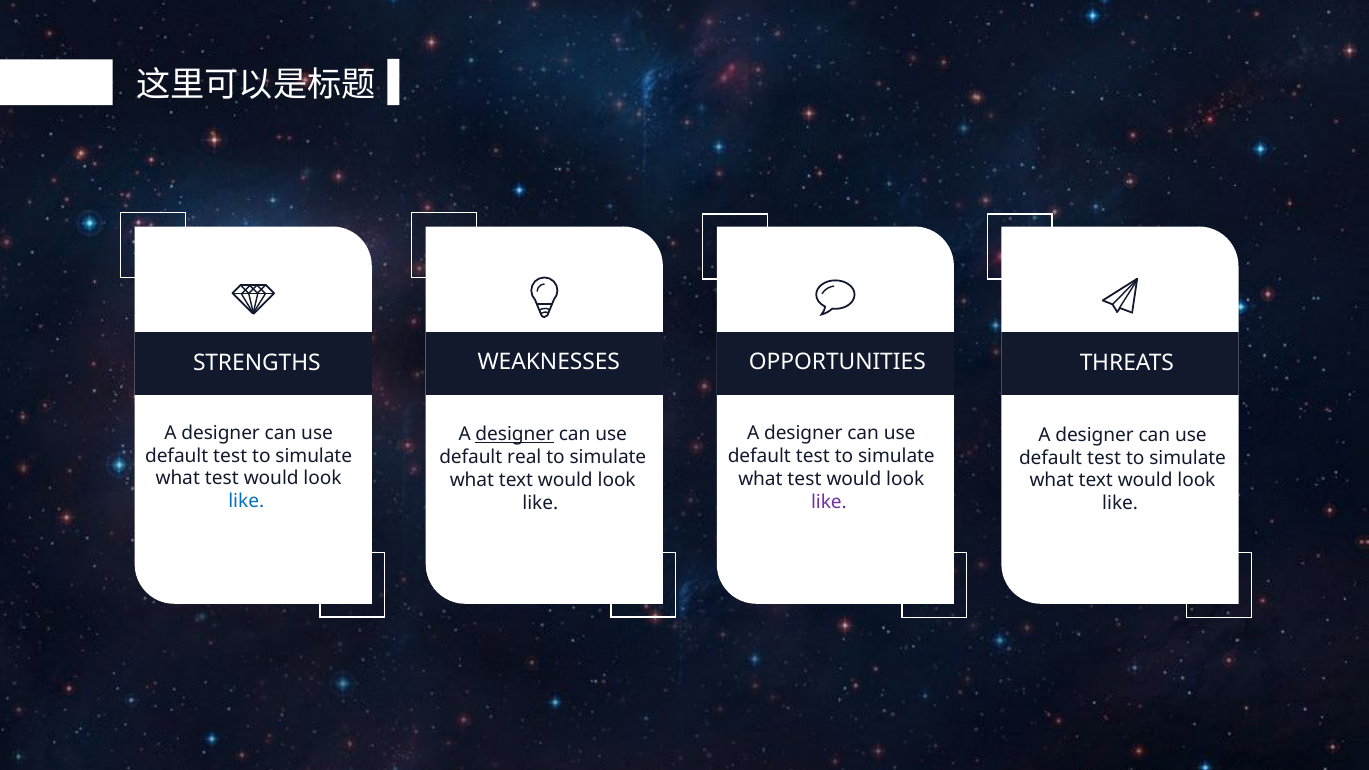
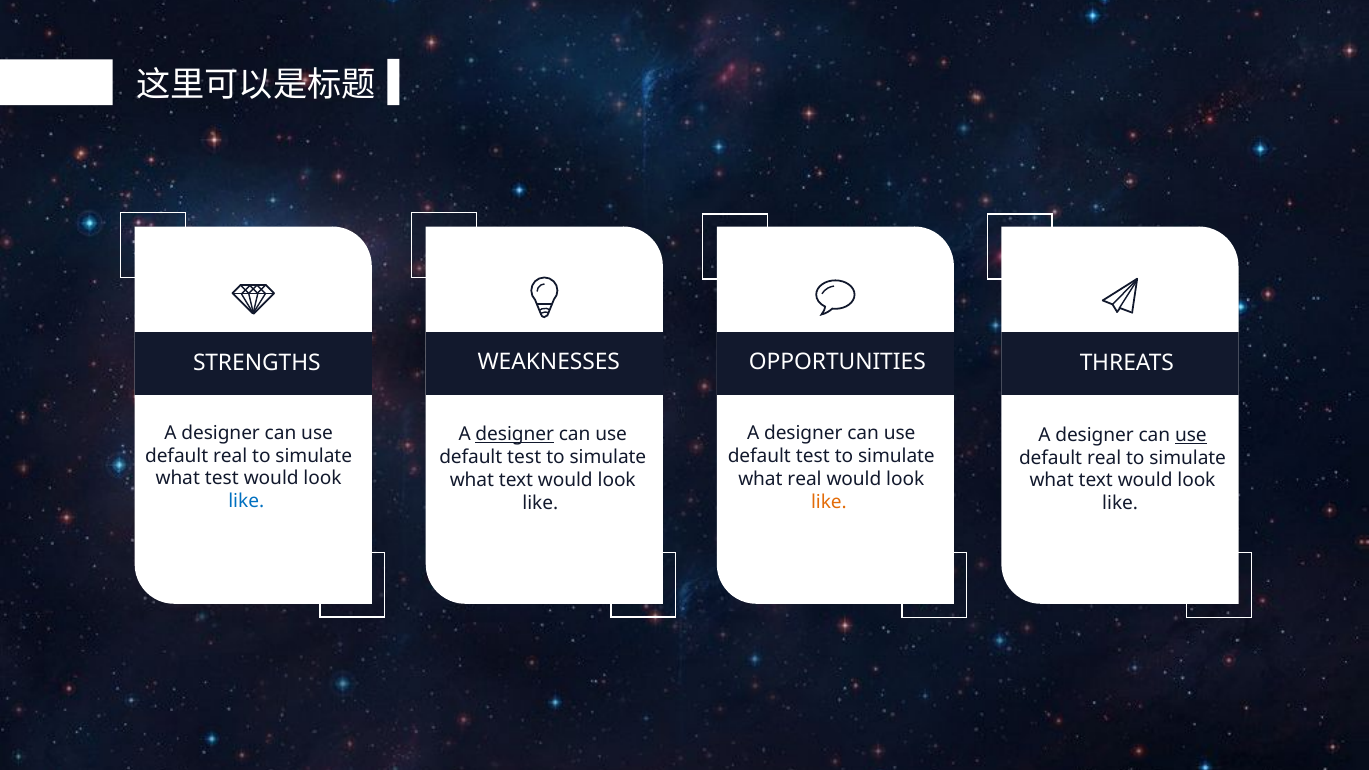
use underline: none -> present (1191, 435)
test: test -> real (230, 456)
real: real -> test (524, 458)
test: test -> real (1104, 458)
test: test -> real (805, 479)
like colour: purple -> orange (829, 502)
